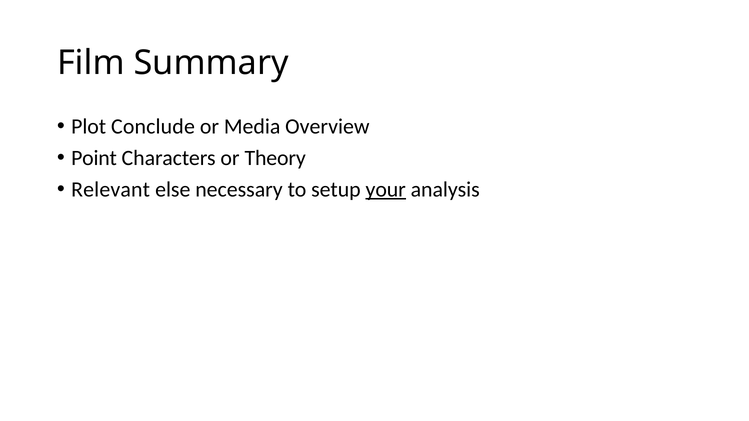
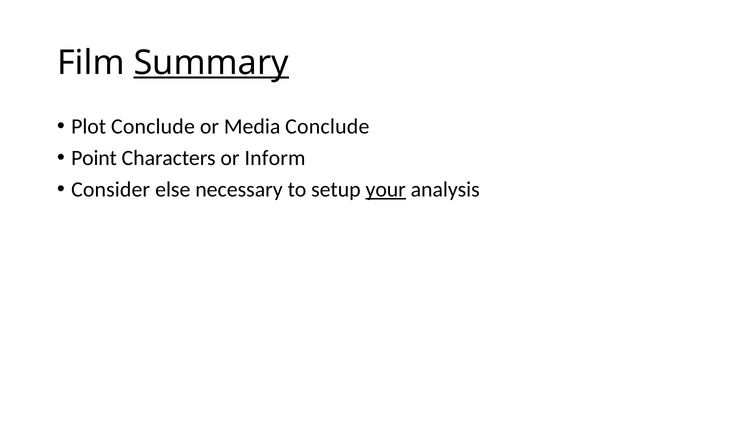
Summary underline: none -> present (211, 63)
Media Overview: Overview -> Conclude (327, 127)
Theory: Theory -> Inform (275, 158)
Relevant: Relevant -> Consider (111, 189)
